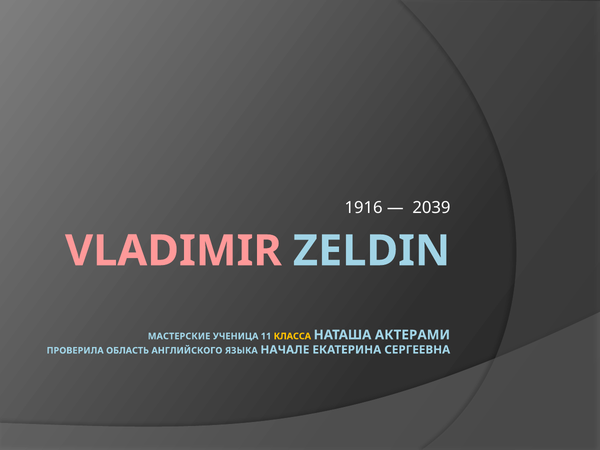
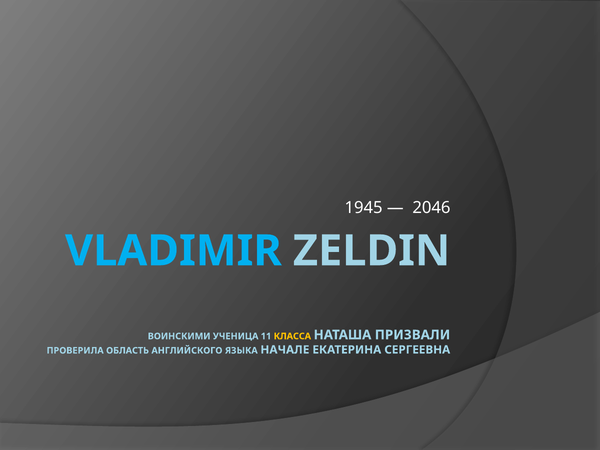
1916: 1916 -> 1945 (364, 207)
2039: 2039 -> 2046 (431, 207)
VLADIMIR colour: pink -> light blue (173, 251)
МАСТЕРСКИЕ: МАСТЕРСКИЕ -> ВОИНСКИМИ (179, 336)
АКТЕРАМИ: АКТЕРАМИ -> ПРИЗВАЛИ (413, 335)
